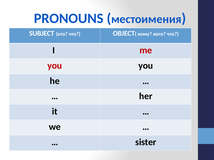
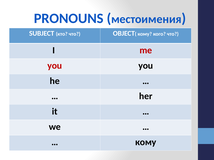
sister: sister -> кому (146, 143)
